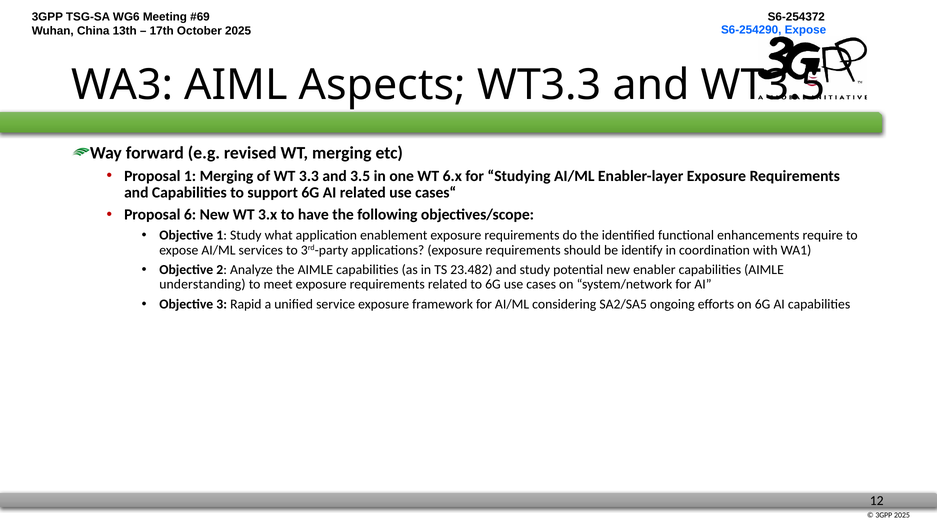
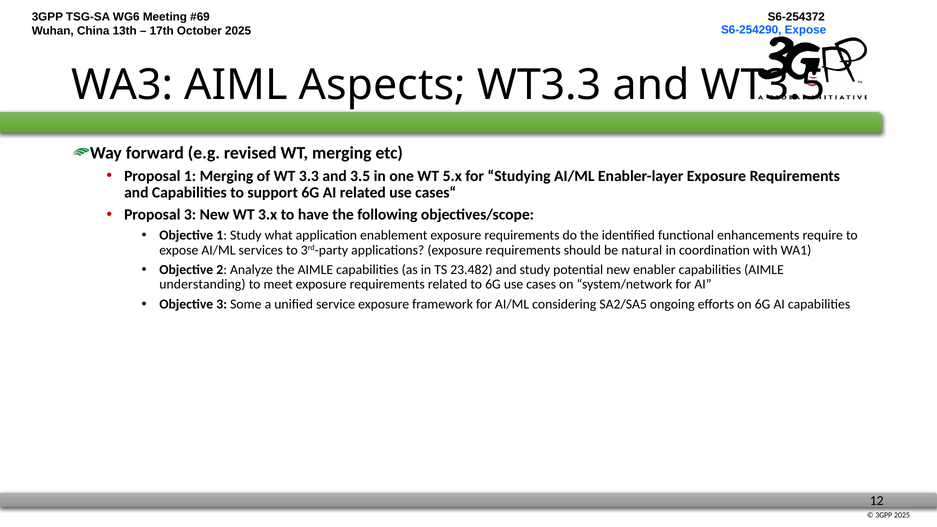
6.x: 6.x -> 5.x (452, 176)
Proposal 6: 6 -> 3 (190, 215)
identify: identify -> natural (642, 250)
Rapid: Rapid -> Some (246, 304)
